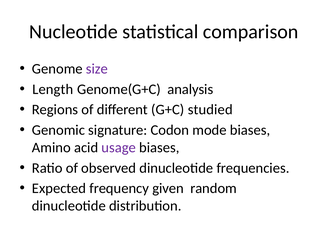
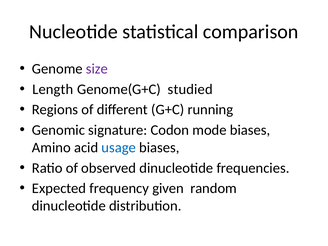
analysis: analysis -> studied (190, 89)
studied: studied -> running (210, 110)
usage colour: purple -> blue (119, 148)
